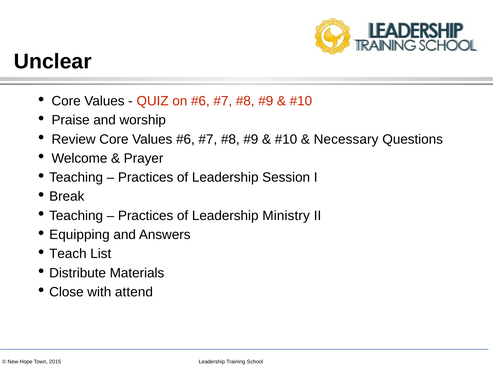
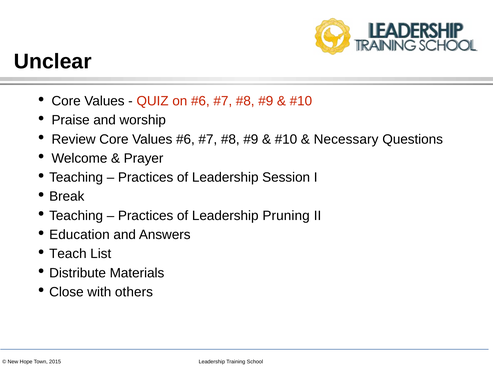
Ministry: Ministry -> Pruning (286, 215)
Equipping: Equipping -> Education (79, 235)
attend: attend -> others (134, 292)
